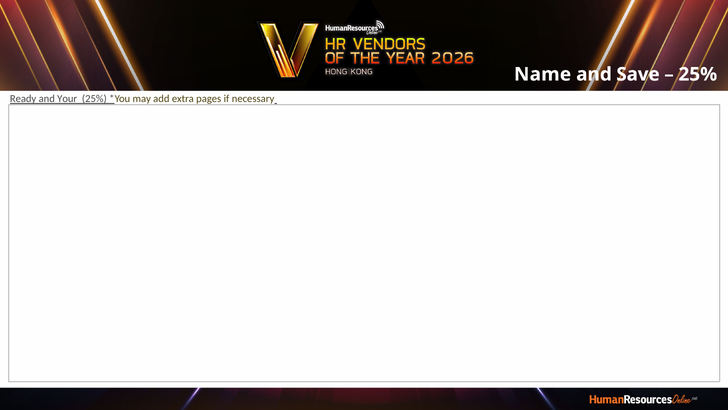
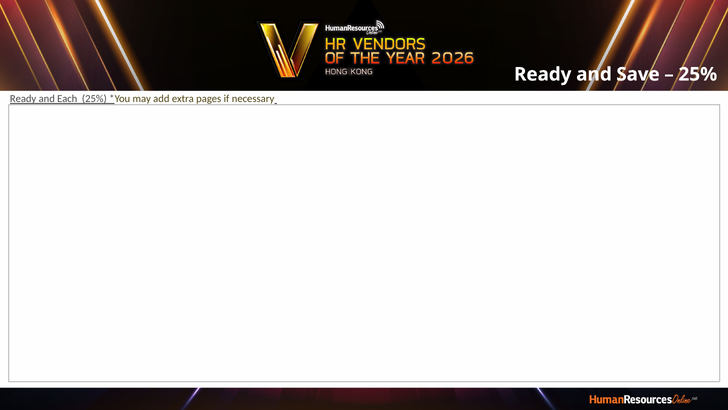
Name: Name -> Ready (543, 74)
Your: Your -> Each (67, 99)
